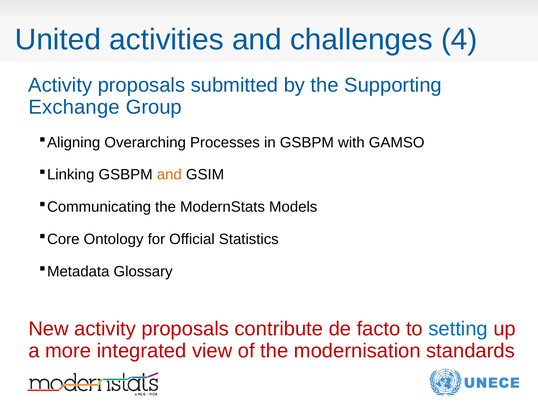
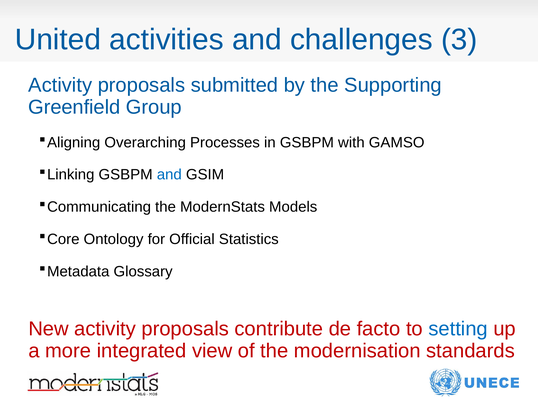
4: 4 -> 3 (459, 40)
Exchange: Exchange -> Greenfield (74, 107)
and colour: orange -> blue (169, 175)
